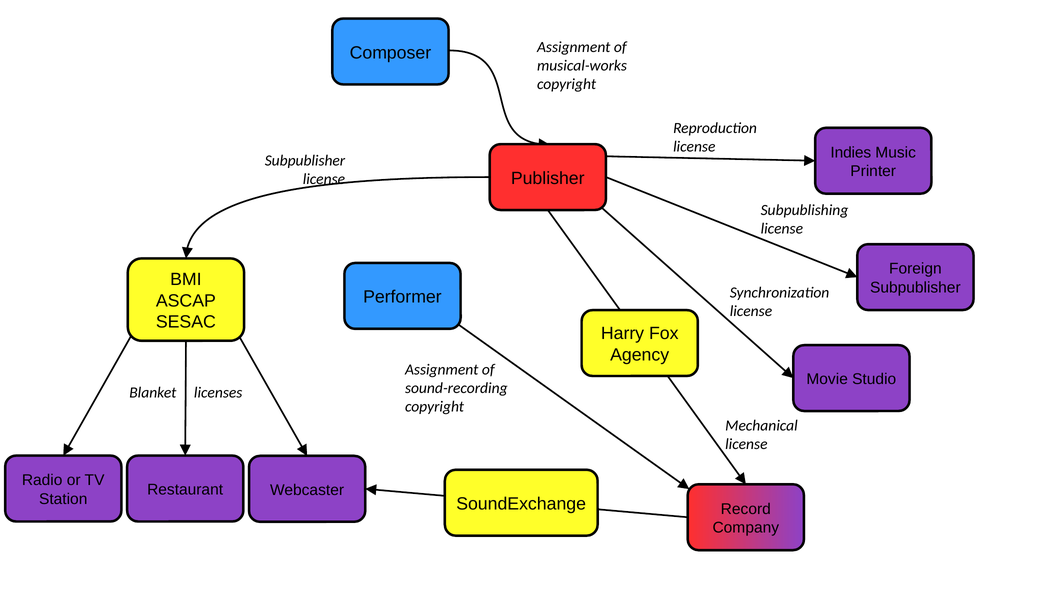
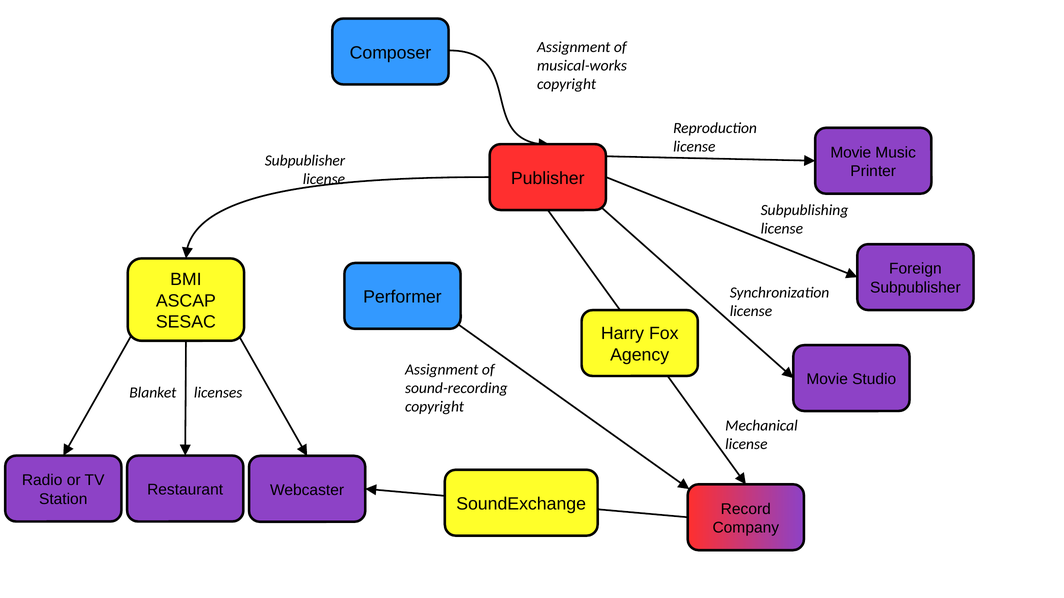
Indies: Indies -> Movie (851, 153)
